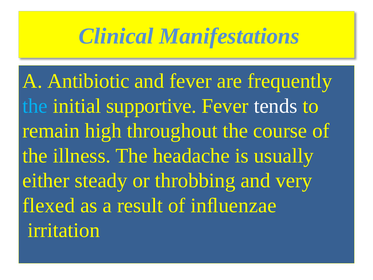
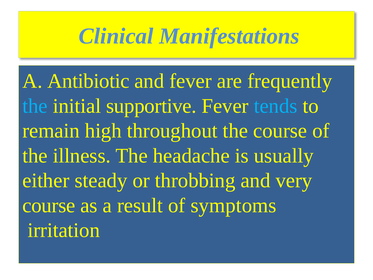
tends colour: white -> light blue (276, 106)
flexed: flexed -> course (49, 205)
inﬂuenzae: inﬂuenzae -> symptoms (234, 205)
